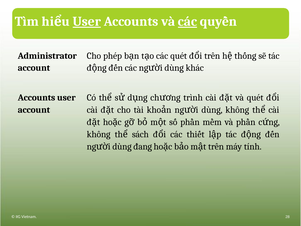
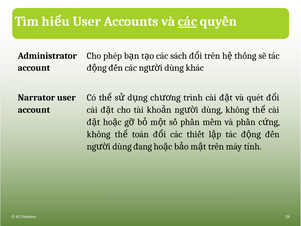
User underline: present -> none (87, 21)
các quét: quét -> sách (179, 56)
Accounts: Accounts -> Narrator (36, 98)
sách: sách -> toán (140, 134)
